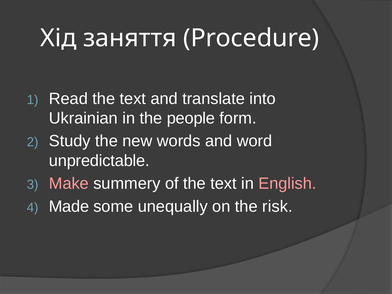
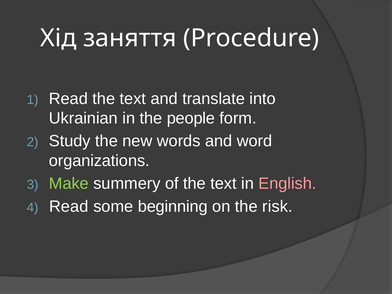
unpredictable: unpredictable -> organizations (99, 161)
Make colour: pink -> light green (69, 184)
Made: Made -> Read (69, 206)
unequally: unequally -> beginning (173, 206)
